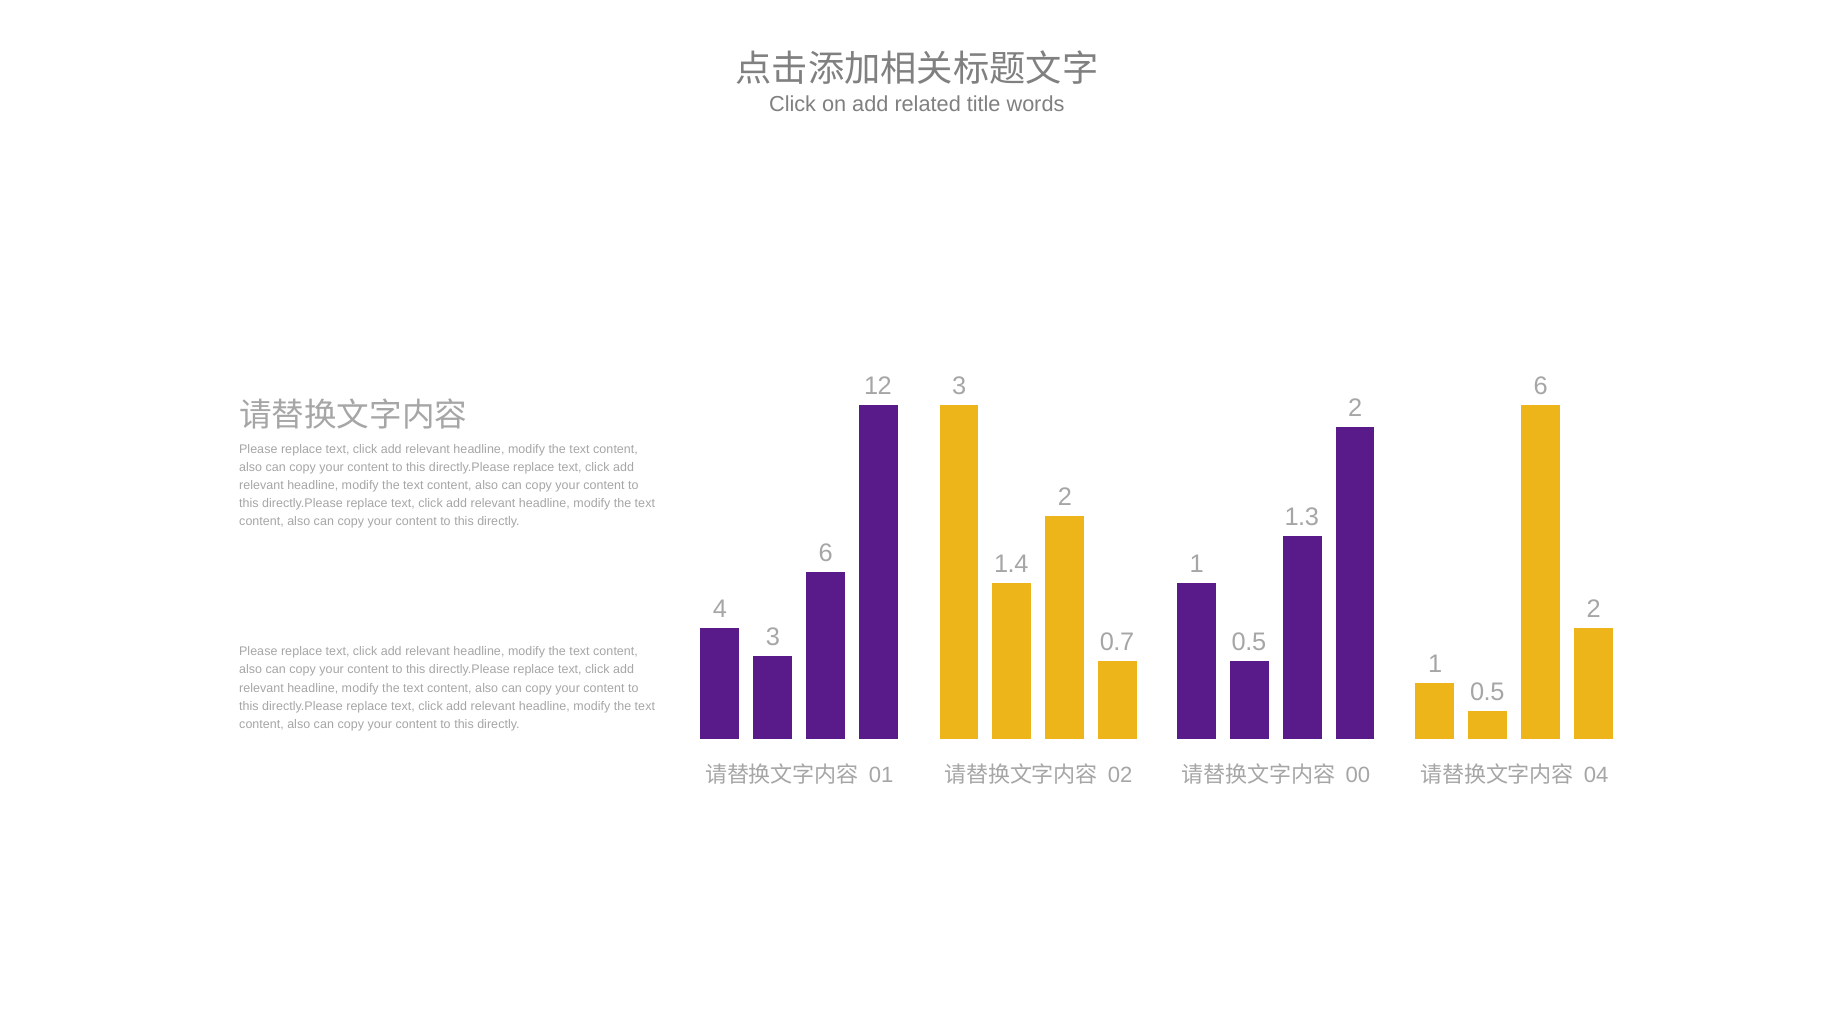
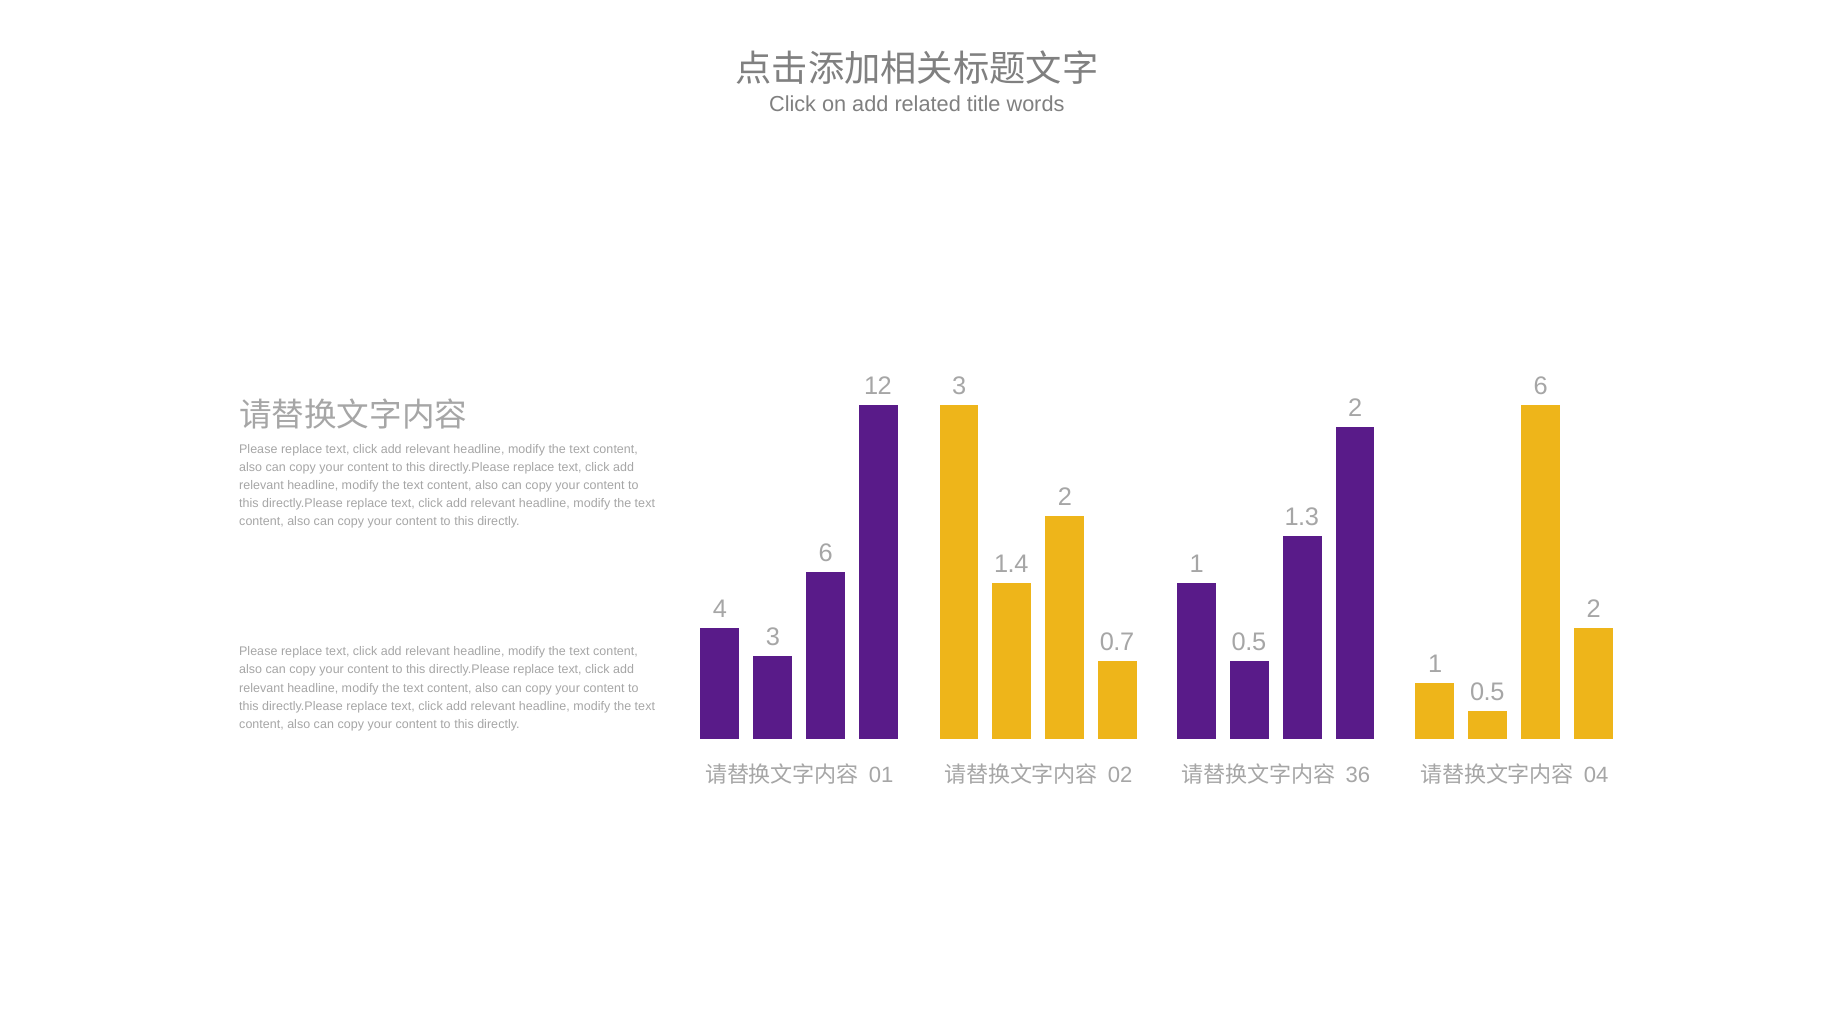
00: 00 -> 36 (1358, 774)
